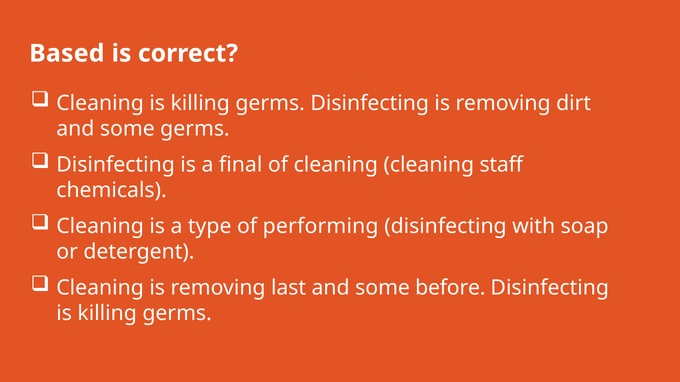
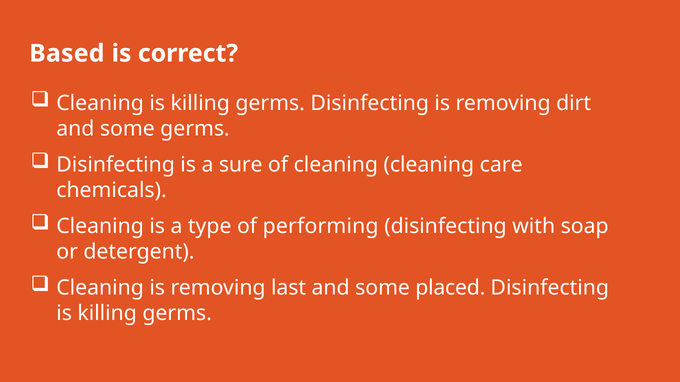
final: final -> sure (241, 165)
staff: staff -> care (501, 165)
before: before -> placed (450, 288)
